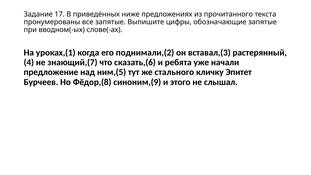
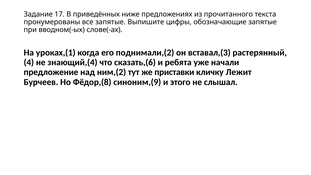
знающий,(7: знающий,(7 -> знающий,(4 (72, 62)
ним,(5: ним,(5 -> ним,(2 (112, 72)
стального: стального -> приставки (174, 72)
Эпитет: Эпитет -> Лежит (239, 72)
